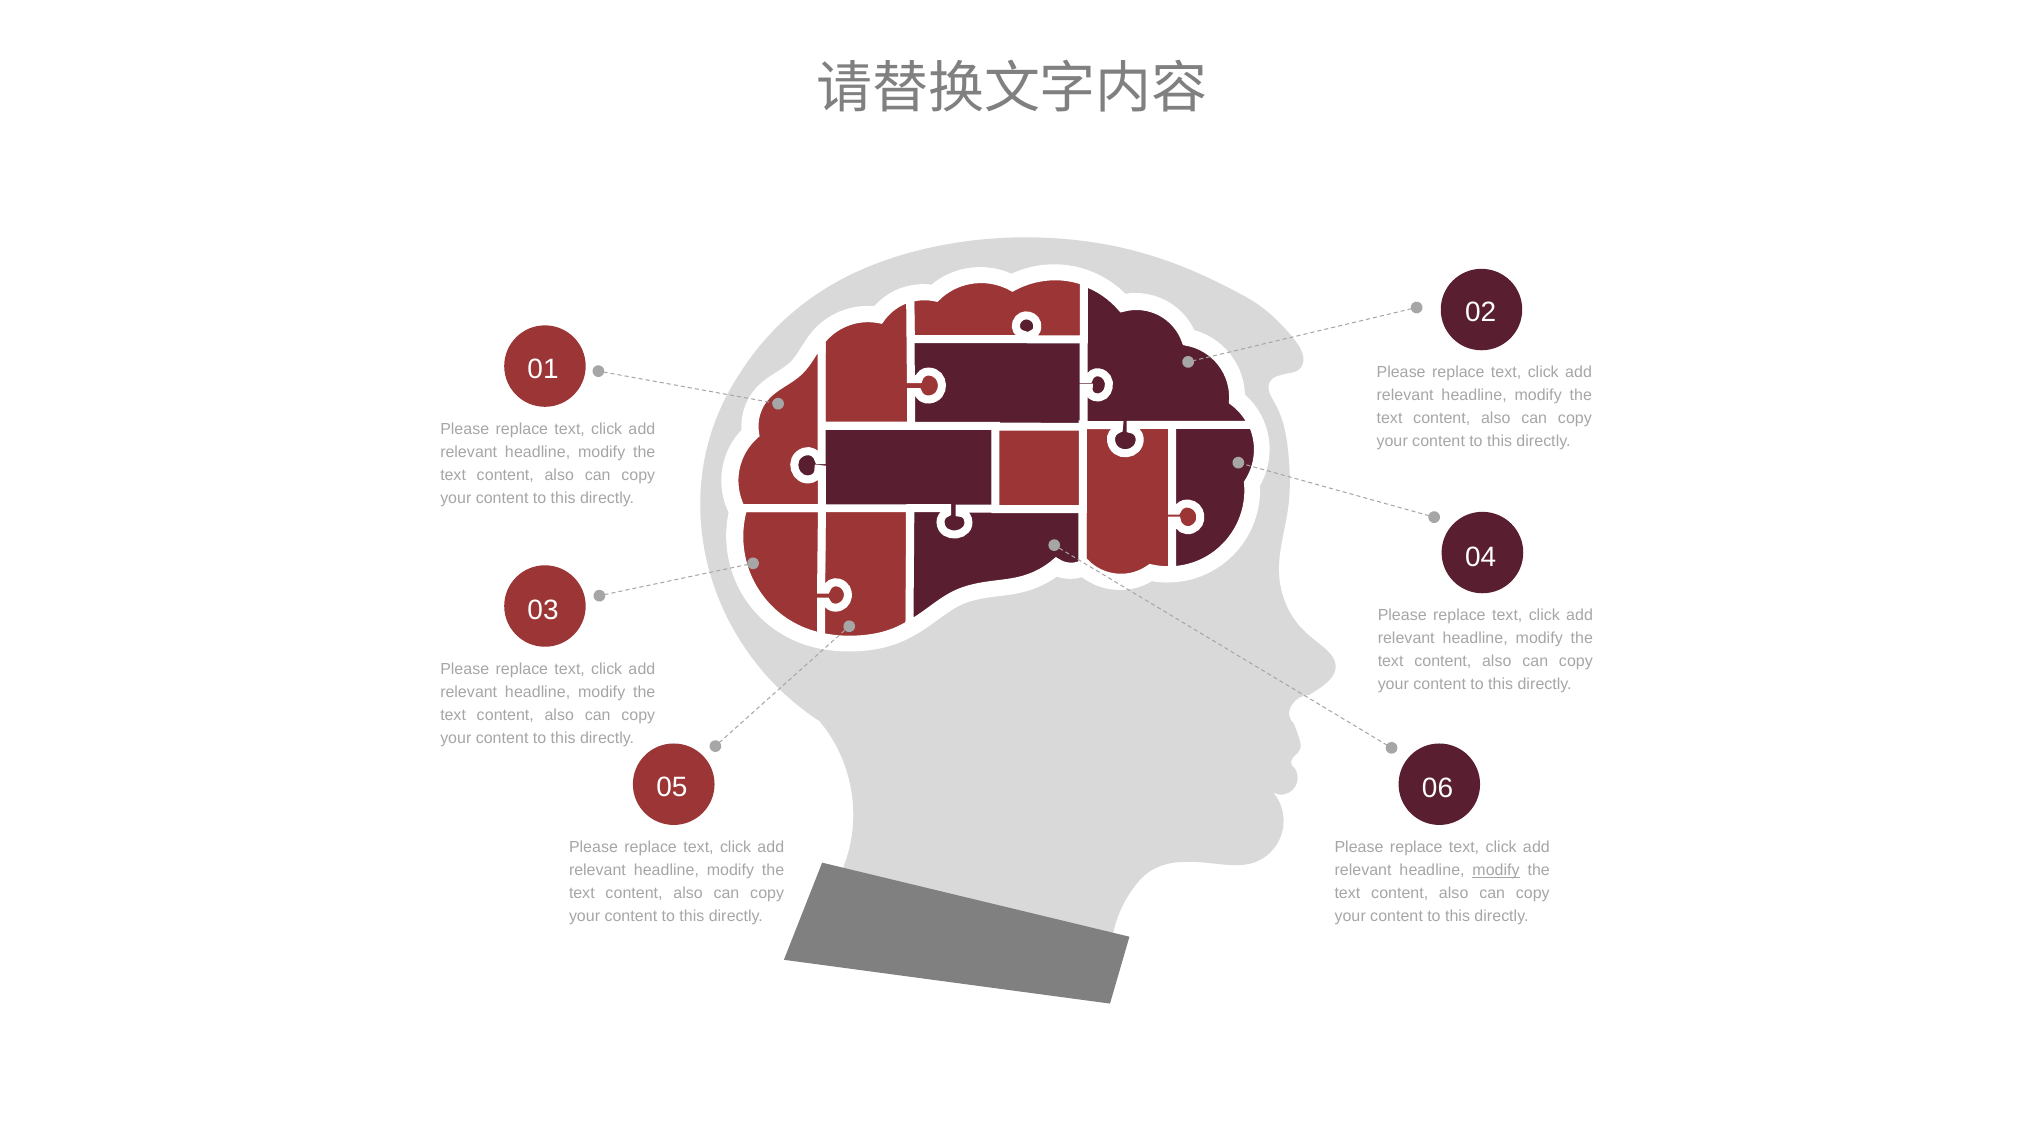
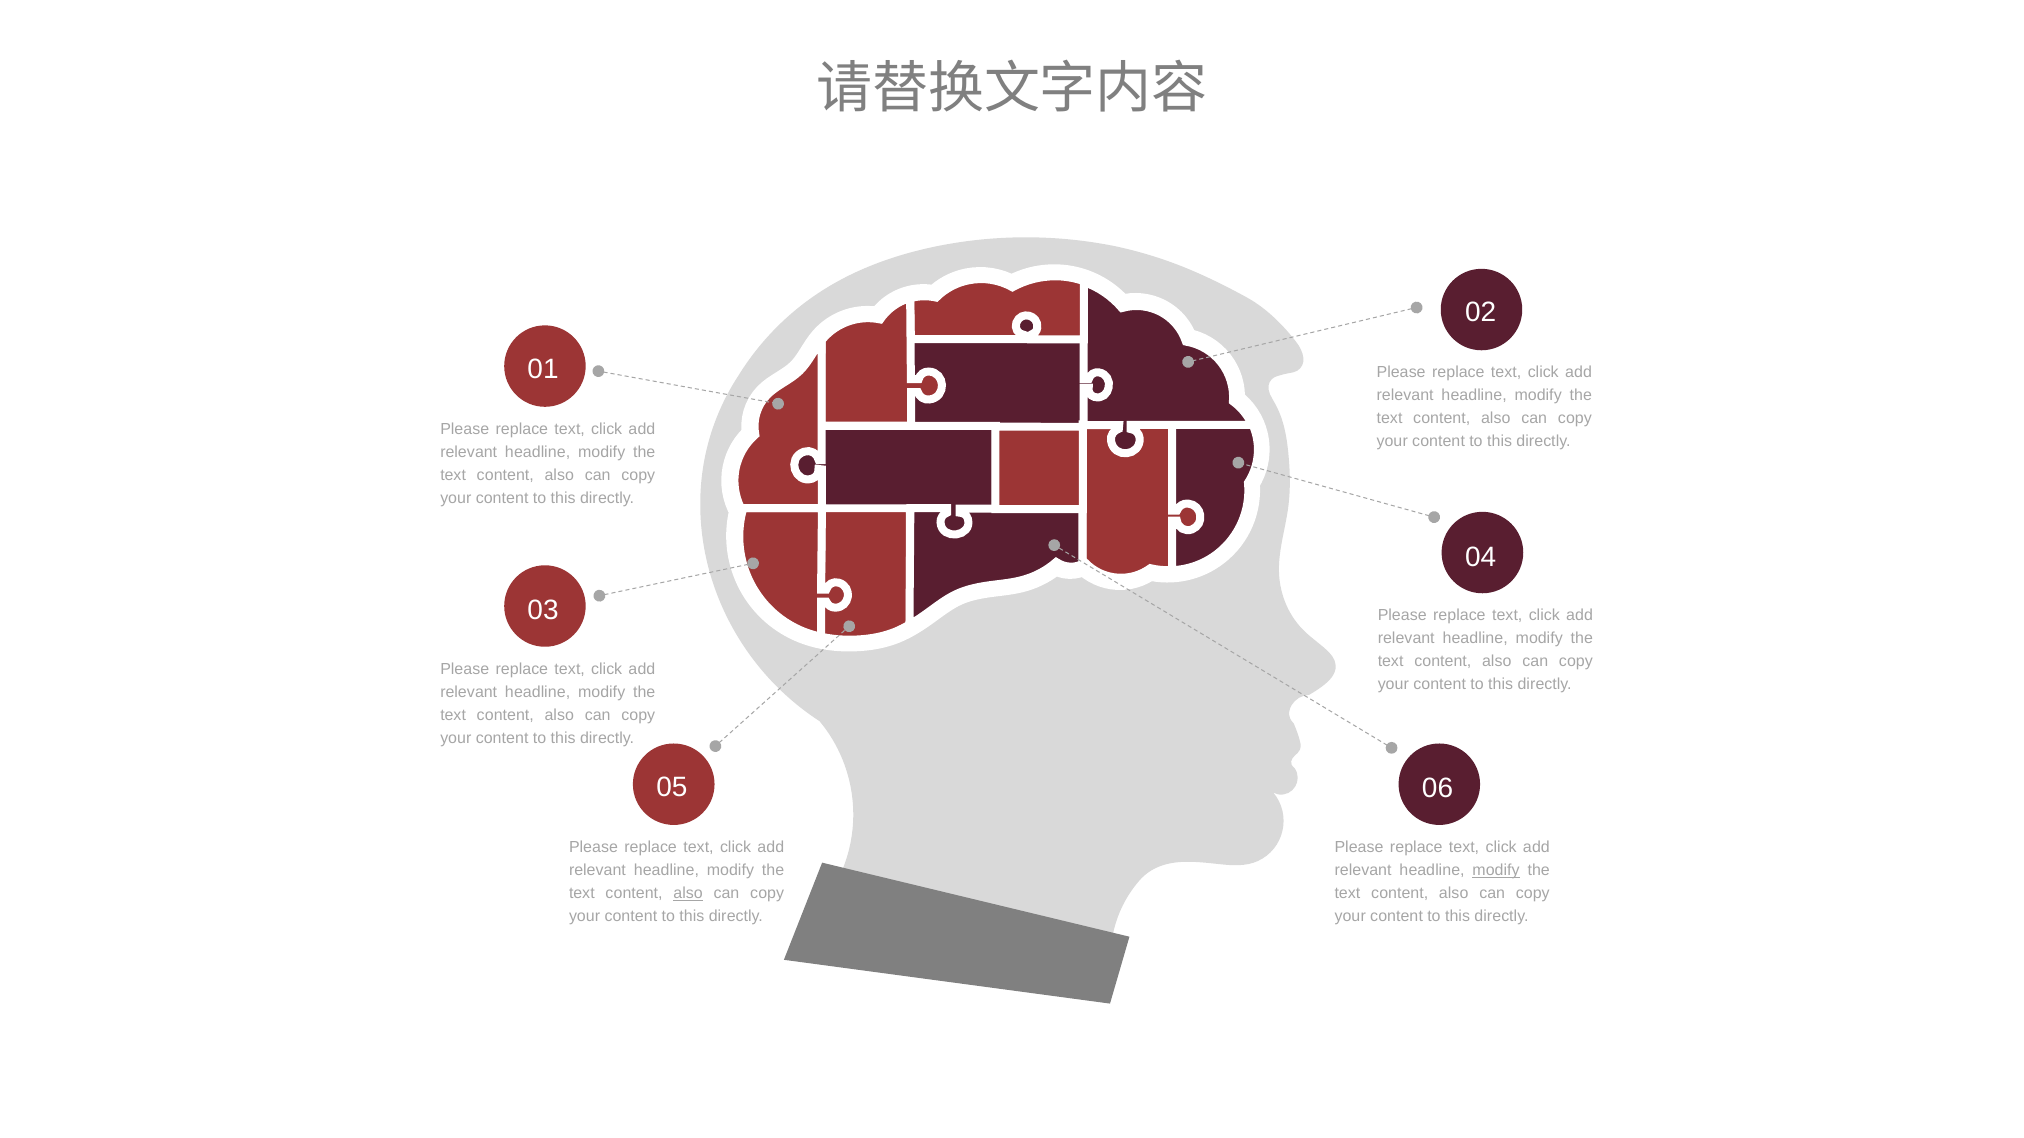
also underline: none -> present (688, 894)
